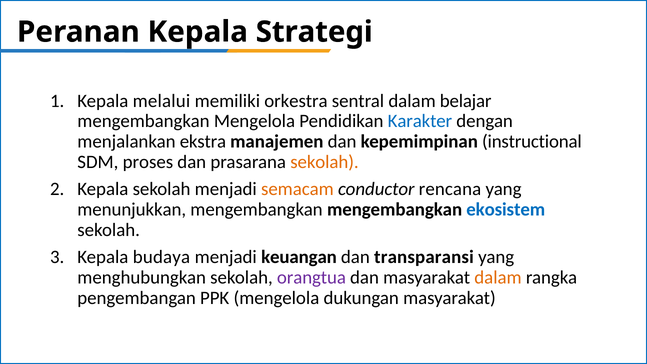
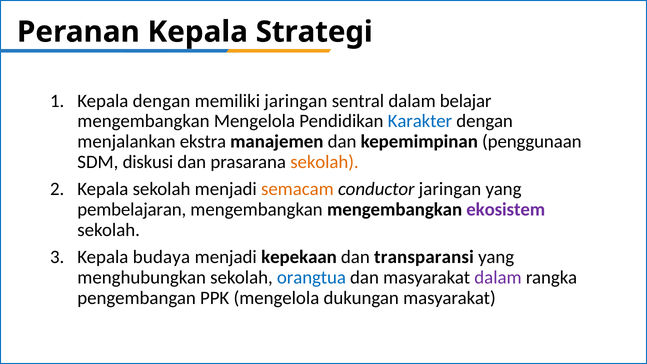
Kepala melalui: melalui -> dengan (161, 101)
memiliki orkestra: orkestra -> jaringan (296, 101)
instructional: instructional -> penggunaan (532, 142)
proses: proses -> diskusi (148, 162)
conductor rencana: rencana -> jaringan (450, 189)
menunjukkan: menunjukkan -> pembelajaran (132, 209)
ekosistem colour: blue -> purple (506, 209)
keuangan: keuangan -> kepekaan (299, 257)
orangtua colour: purple -> blue (311, 277)
dalam colour: orange -> purple (498, 277)
